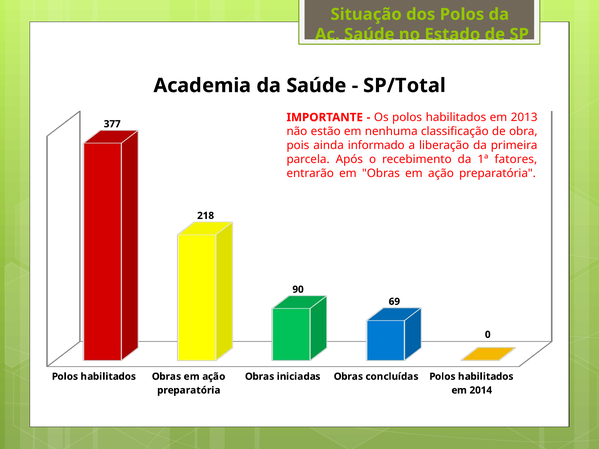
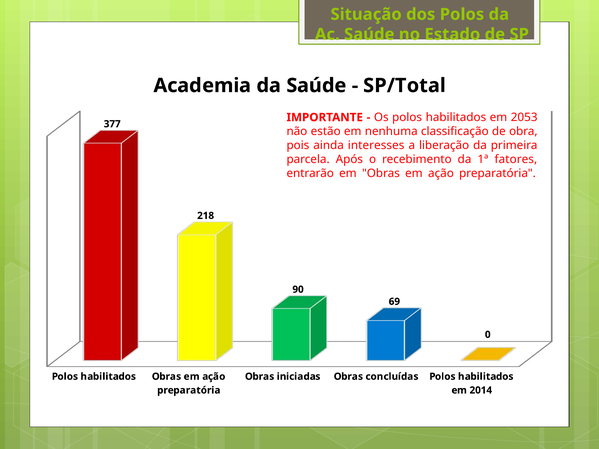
2013: 2013 -> 2053 (524, 117)
informado: informado -> interesses (376, 145)
